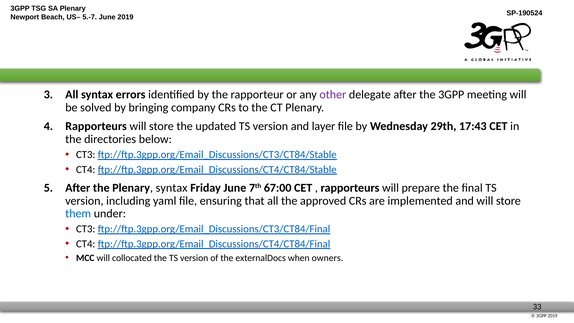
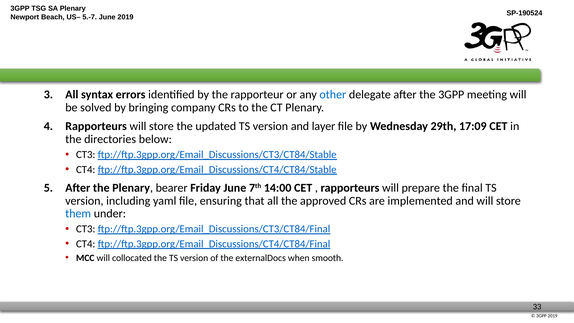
other colour: purple -> blue (333, 94)
17:43: 17:43 -> 17:09 (473, 126)
Plenary syntax: syntax -> bearer (172, 188)
67:00: 67:00 -> 14:00 (278, 188)
owners: owners -> smooth (328, 258)
